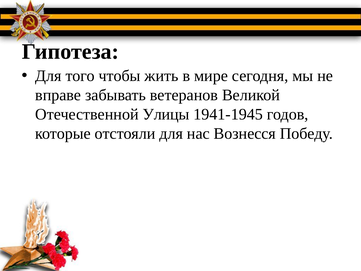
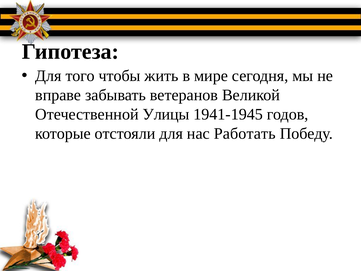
Вознесся: Вознесся -> Работать (245, 134)
